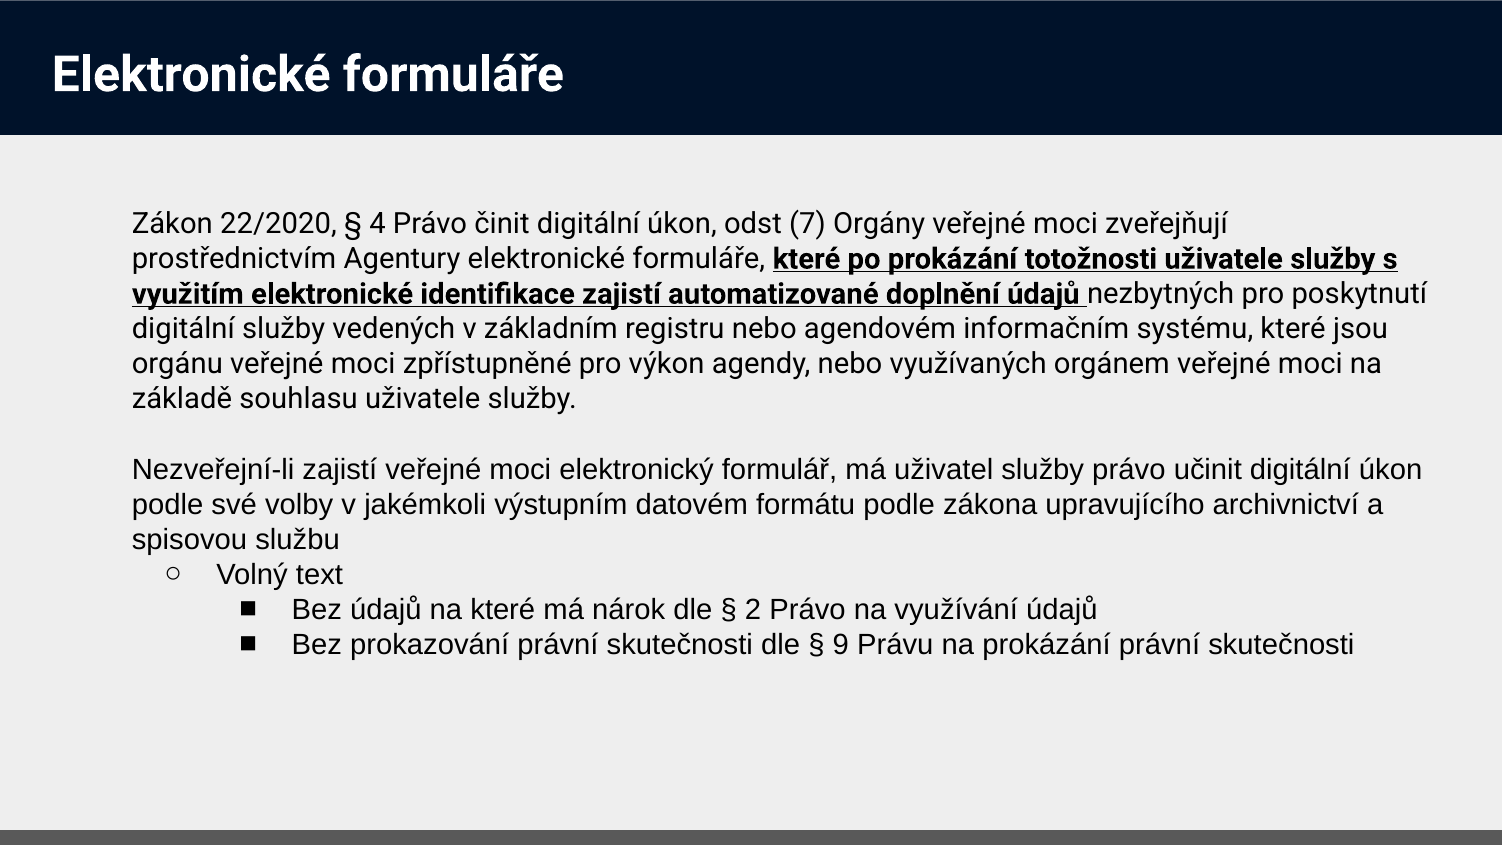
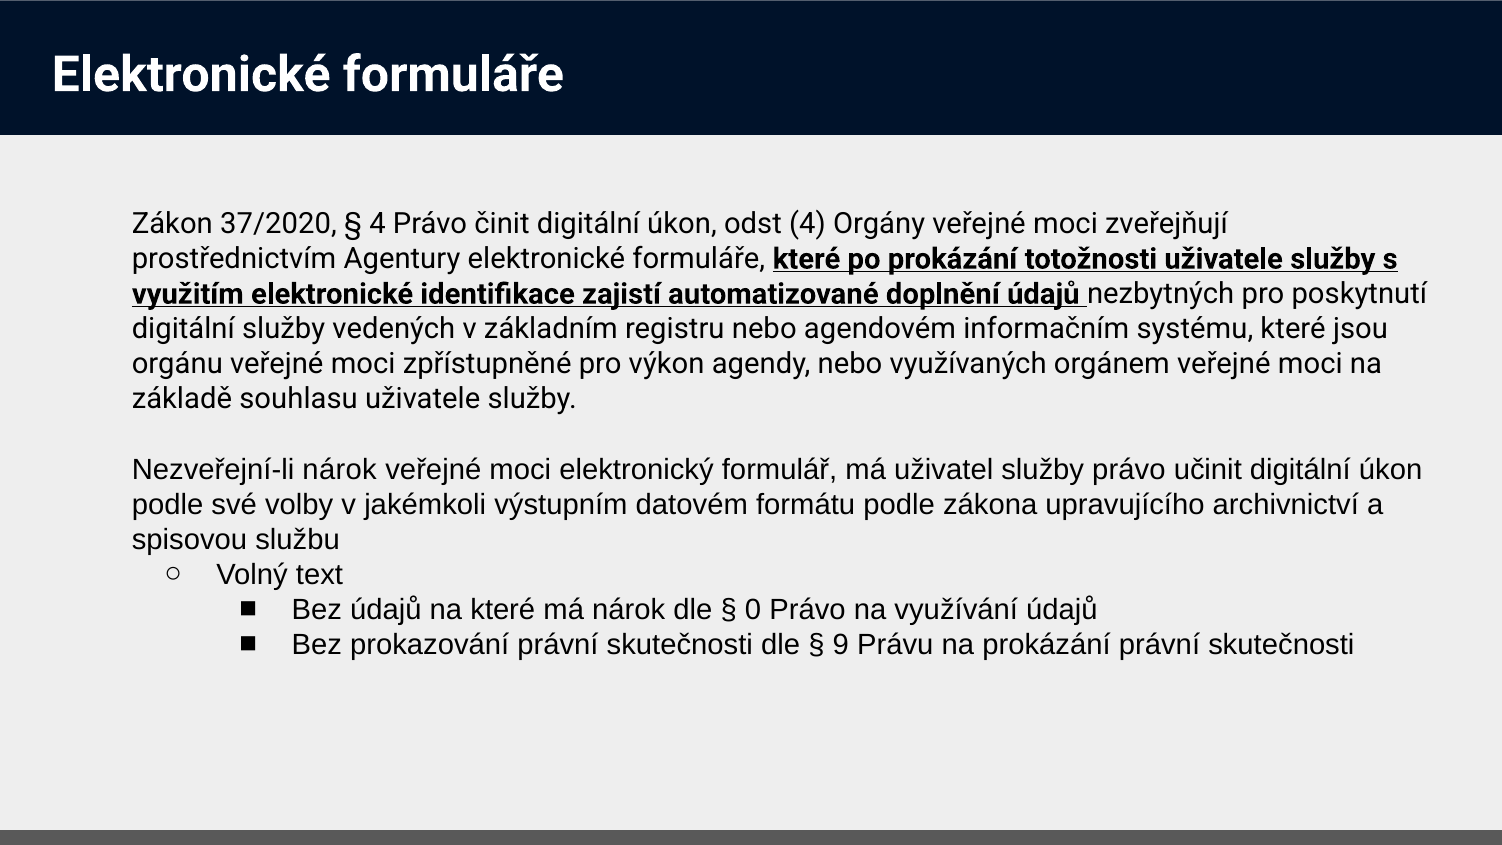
22/2020: 22/2020 -> 37/2020 (278, 224)
odst 7: 7 -> 4 (807, 224)
Nezveřejní-li zajistí: zajistí -> nárok (340, 469)
2: 2 -> 0 (753, 610)
